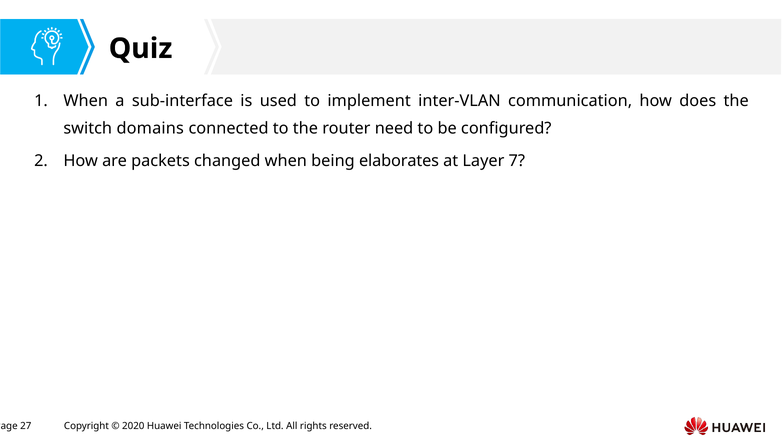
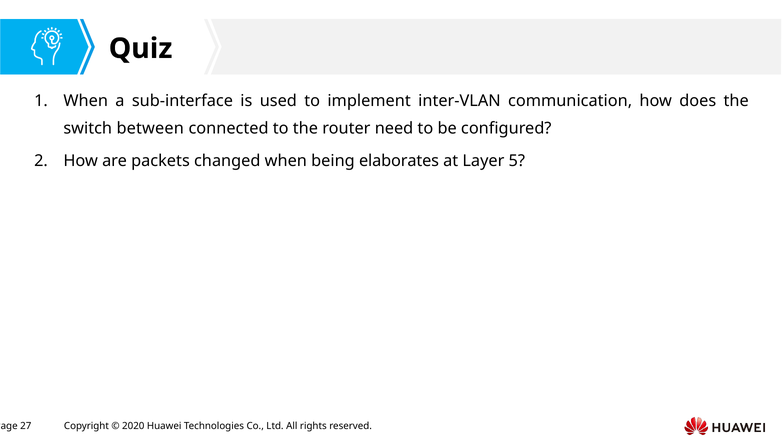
domains: domains -> between (150, 128)
7: 7 -> 5 (517, 161)
